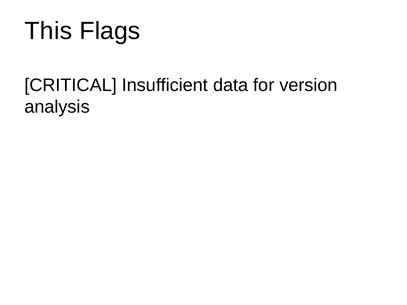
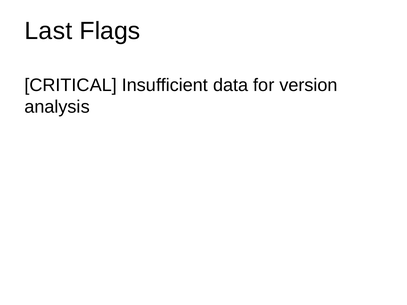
This: This -> Last (48, 31)
